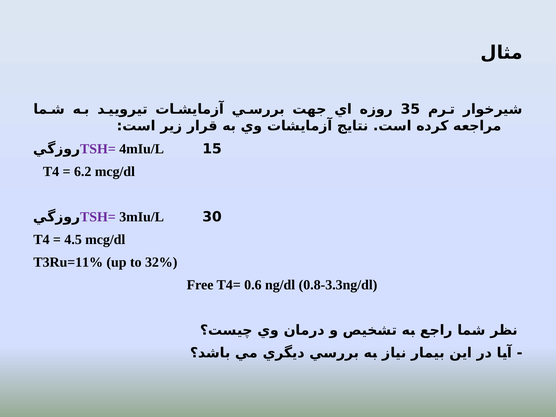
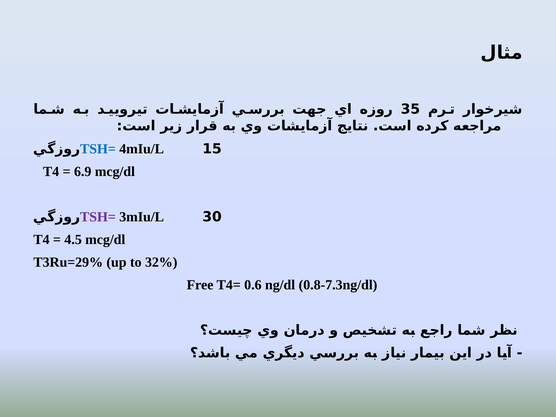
TSH= colour: purple -> blue (98, 149)
6.2: 6.2 -> 6.9 (83, 171)
T3Ru=11%: T3Ru=11% -> T3Ru=29% (68, 262)
0.8-3.3ng/dl: 0.8-3.3ng/dl -> 0.8-7.3ng/dl (338, 285)
